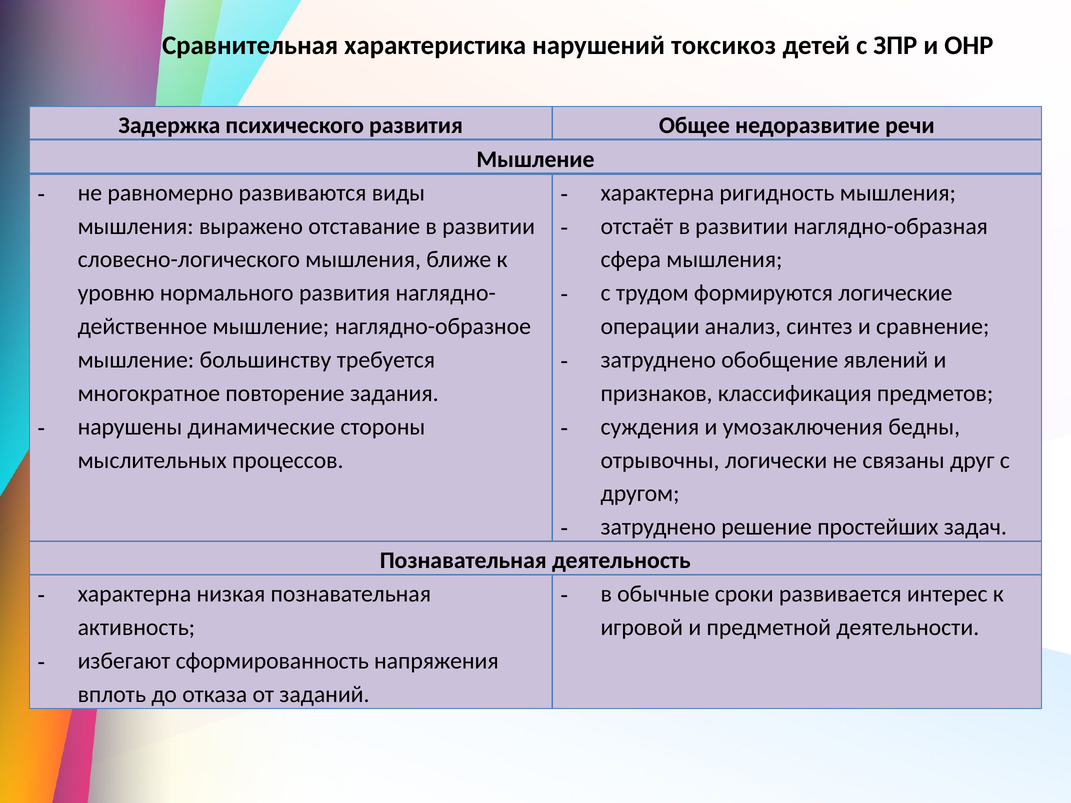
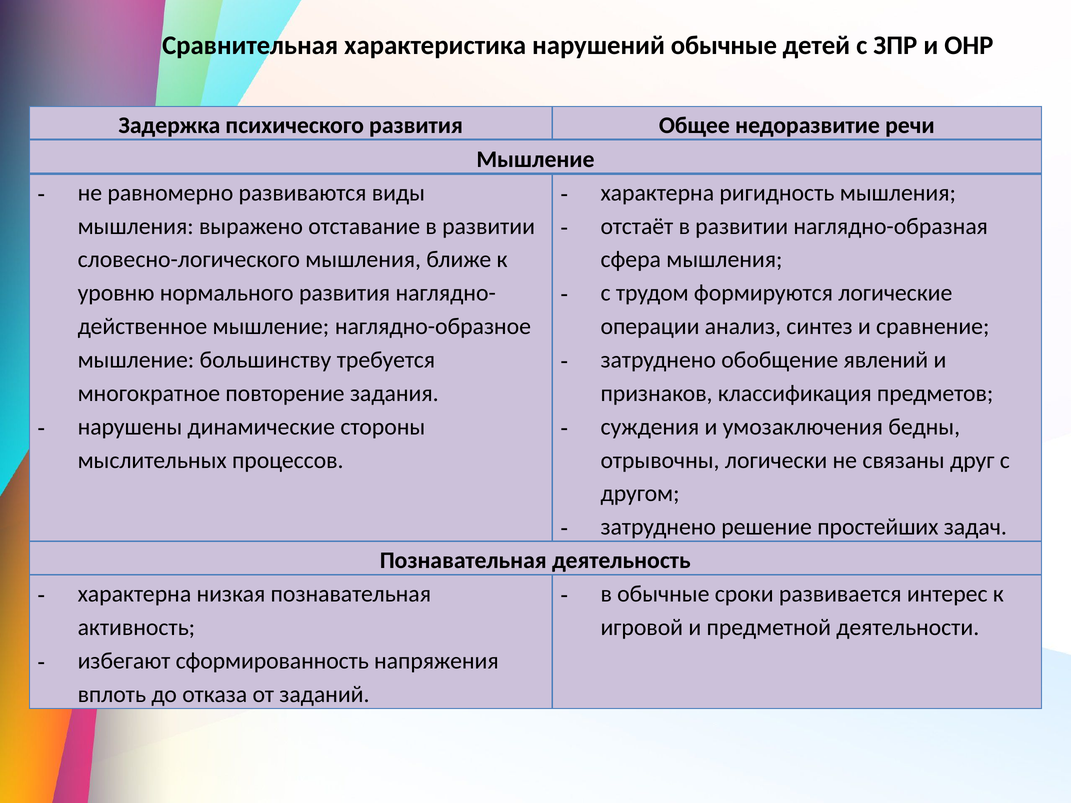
нарушений токсикоз: токсикоз -> обычные (724, 45)
